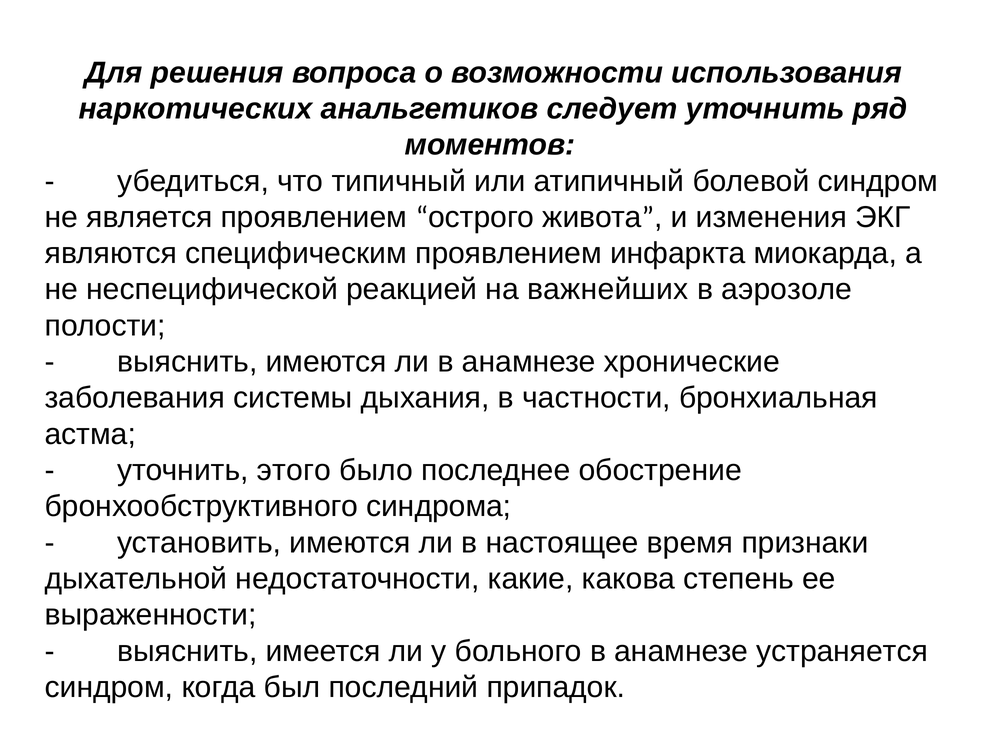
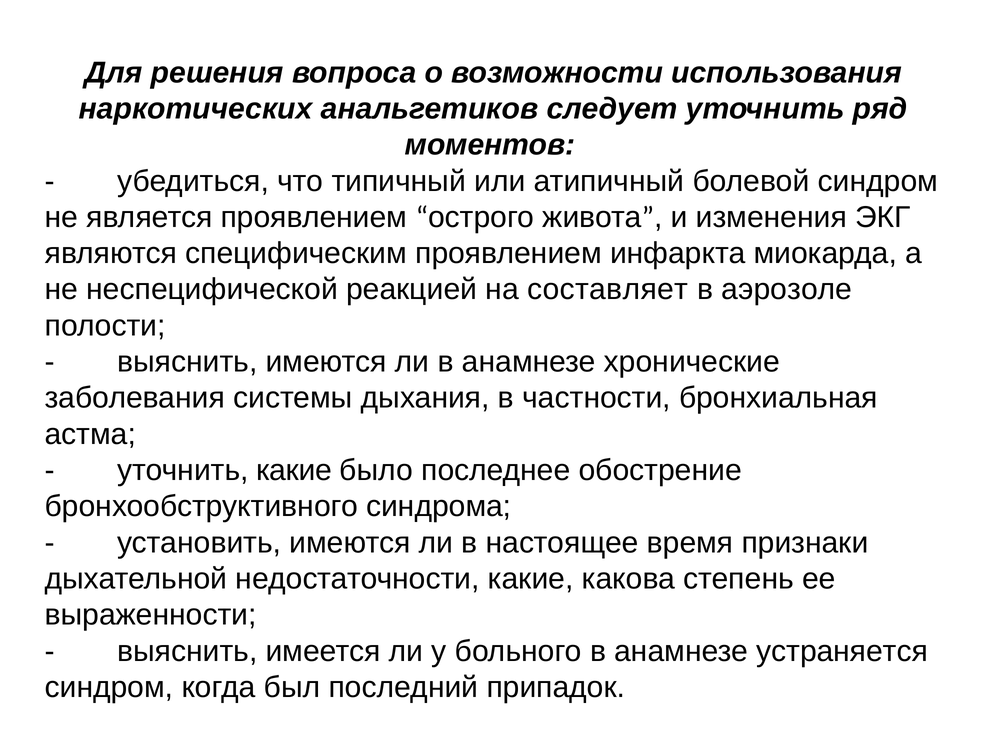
важнейших: важнейших -> составляет (608, 290)
уточнить этого: этого -> какие (294, 471)
